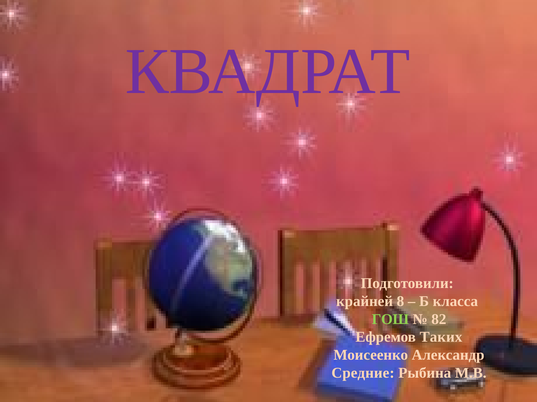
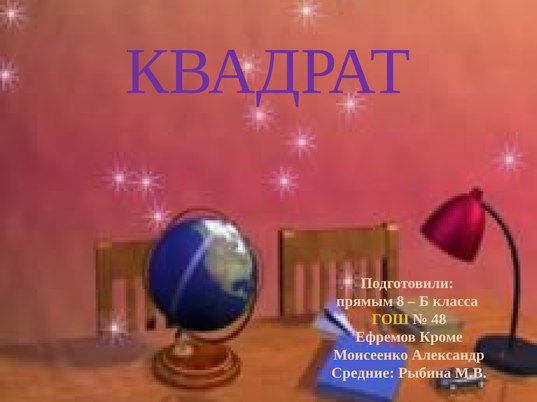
крайней: крайней -> прямым (365, 302)
ГОШ colour: light green -> yellow (390, 320)
82: 82 -> 48 (439, 320)
Таких: Таких -> Кроме (441, 338)
